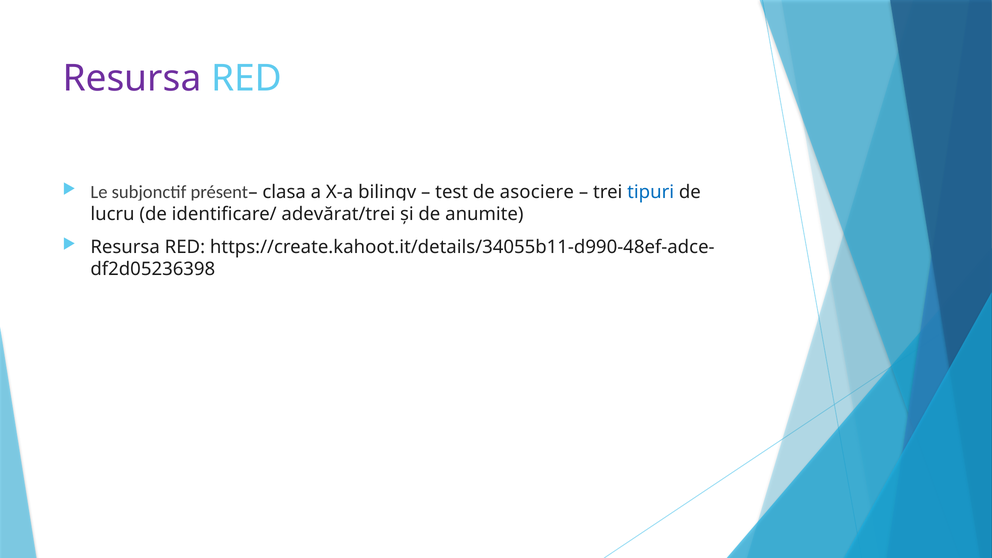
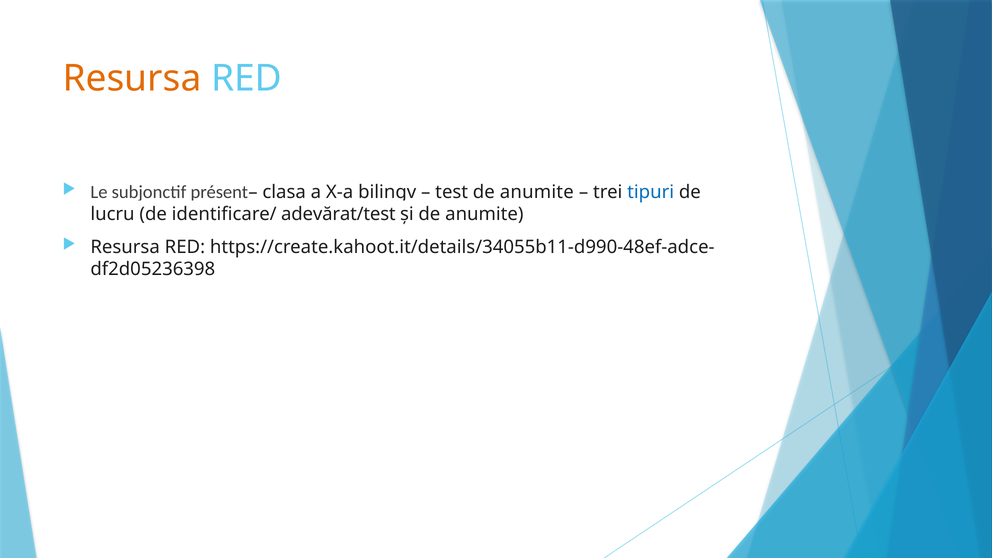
Resursa colour: purple -> orange (132, 78)
asociere: asociere -> anumite (537, 192)
adevărat/trei: adevărat/trei -> adevărat/test (338, 214)
